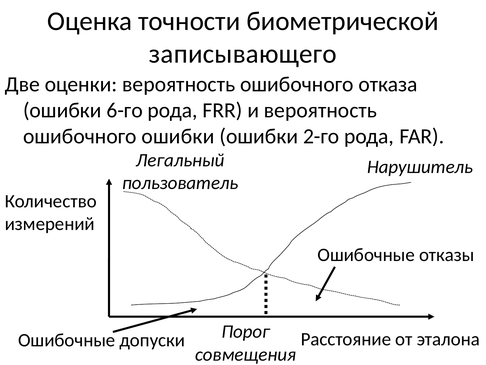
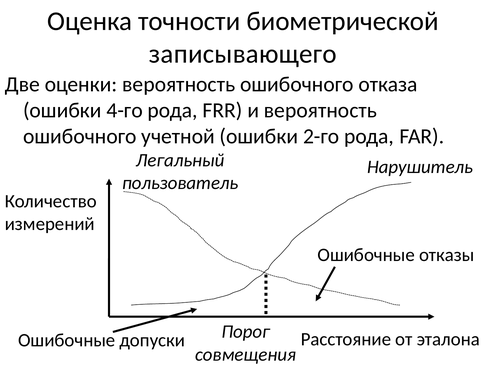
6-го: 6-го -> 4-го (125, 110)
ошибочного ошибки: ошибки -> учетной (178, 136)
